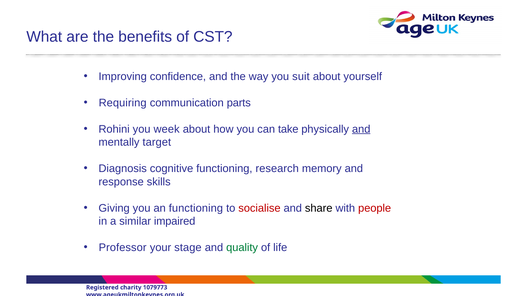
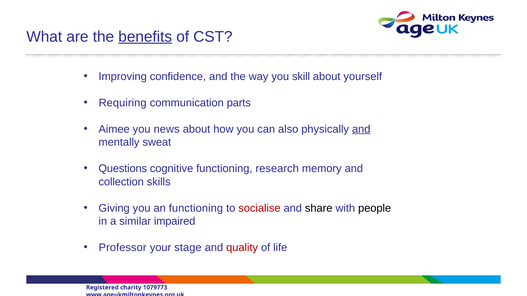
benefits underline: none -> present (145, 37)
suit: suit -> skill (301, 77)
Rohini: Rohini -> Aimee (114, 129)
week: week -> news (167, 129)
take: take -> also (288, 129)
target: target -> sweat (157, 142)
Diagnosis: Diagnosis -> Questions (123, 169)
response: response -> collection (121, 182)
people colour: red -> black (375, 208)
quality colour: green -> red (242, 248)
